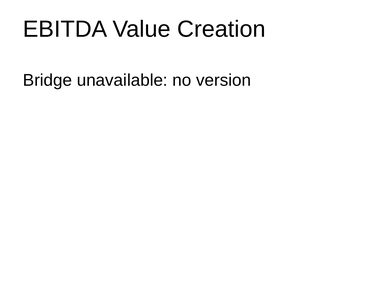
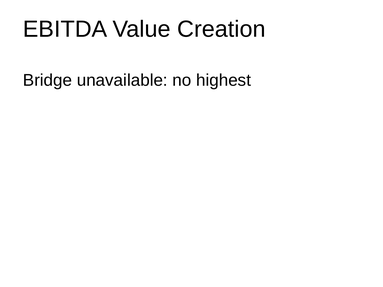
version: version -> highest (224, 80)
